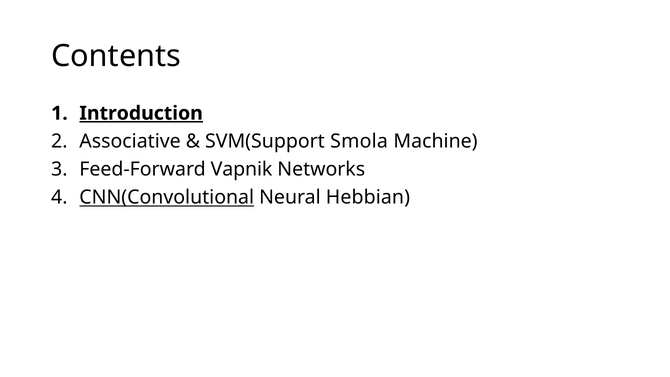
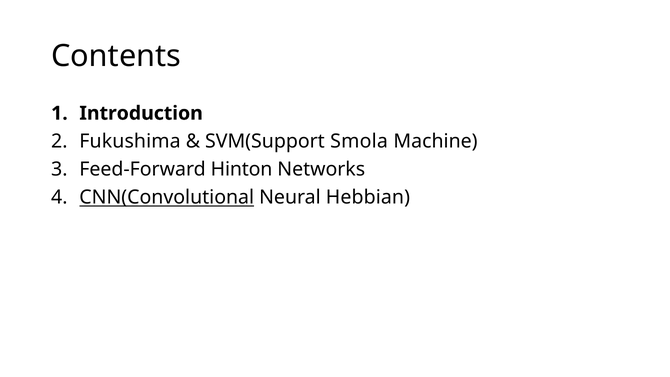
Introduction underline: present -> none (141, 113)
Associative: Associative -> Fukushima (130, 141)
Vapnik: Vapnik -> Hinton (242, 169)
